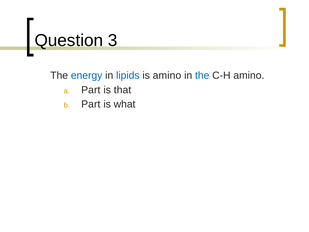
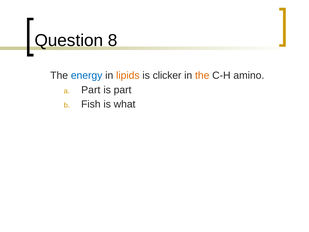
3: 3 -> 8 (113, 40)
lipids colour: blue -> orange (128, 75)
is amino: amino -> clicker (167, 75)
the colour: blue -> orange (202, 75)
is that: that -> part (123, 90)
Part: Part -> Fish (91, 104)
